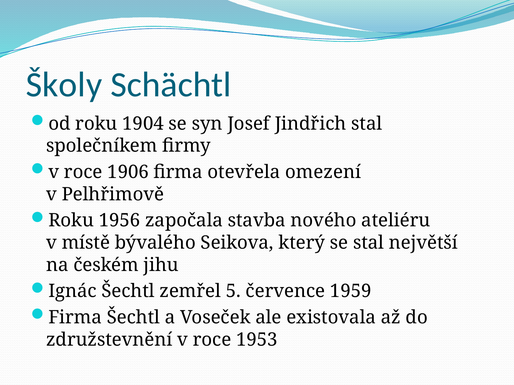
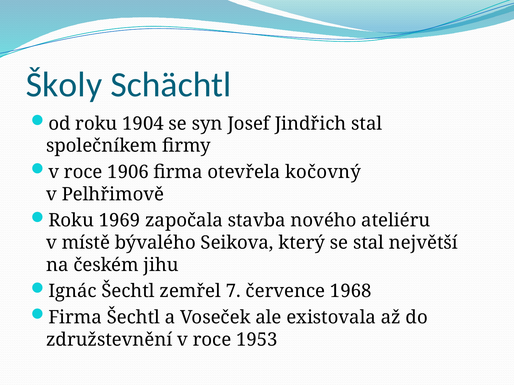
omezení: omezení -> kočovný (323, 172)
1956: 1956 -> 1969 (119, 221)
5: 5 -> 7 (233, 292)
1959: 1959 -> 1968 (351, 292)
